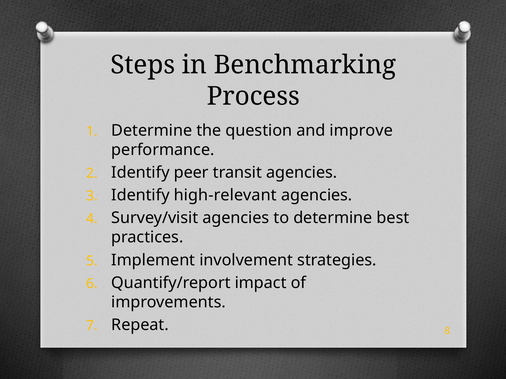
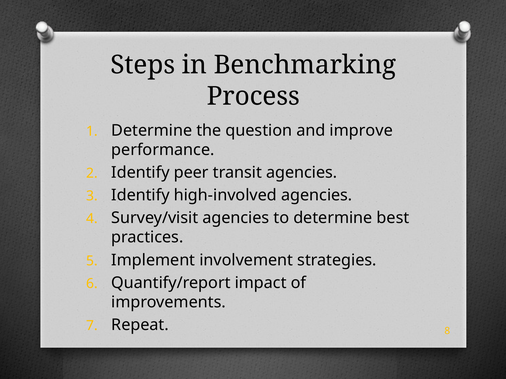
high-relevant: high-relevant -> high-involved (225, 196)
